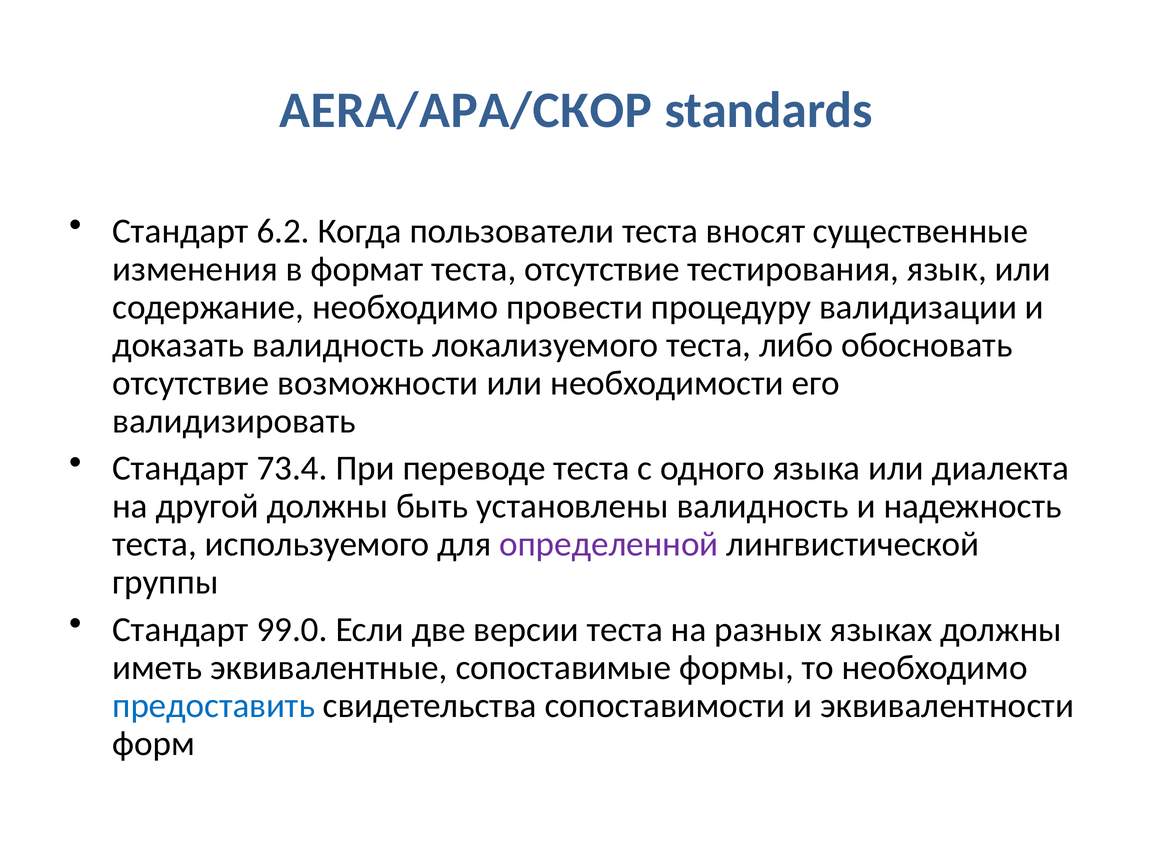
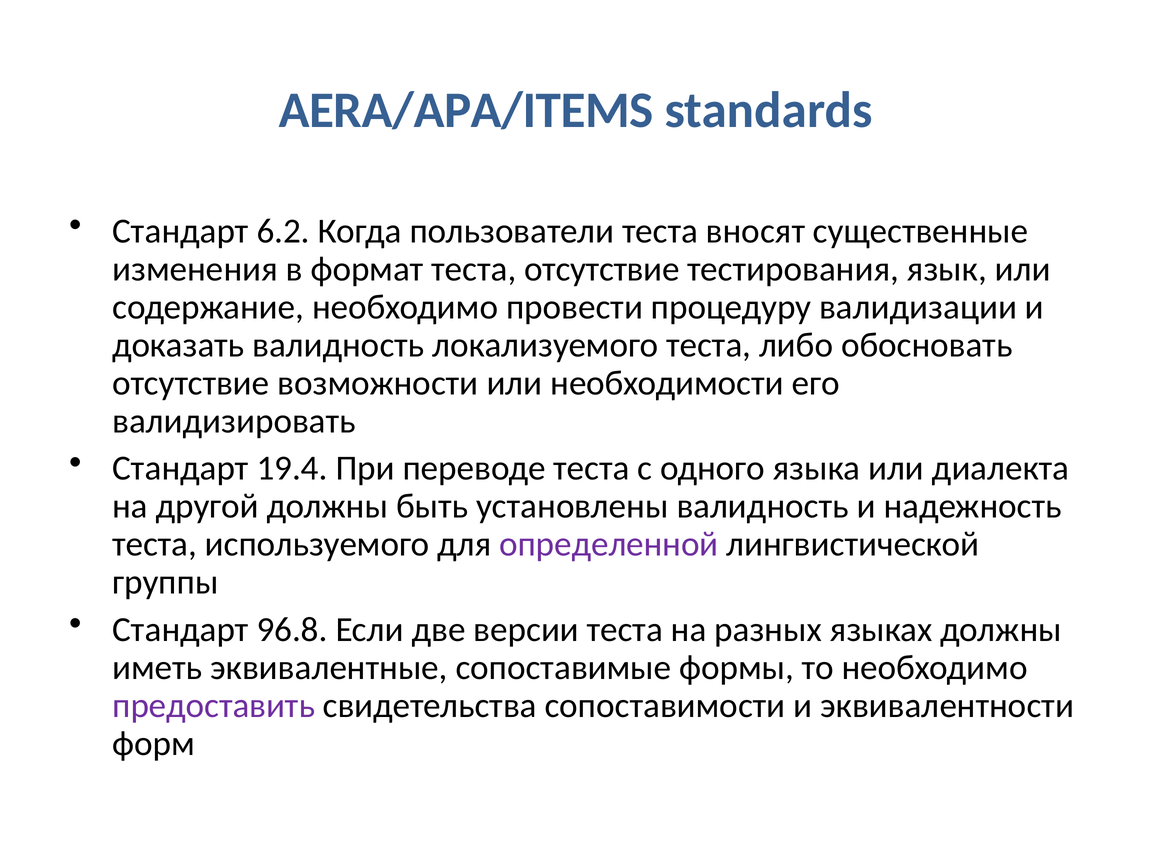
AERA/APA/СКОР: AERA/APA/СКОР -> AERA/APA/ITEMS (466, 110)
73.4: 73.4 -> 19.4 (292, 468)
99.0: 99.0 -> 96.8 (292, 629)
предоставить colour: blue -> purple (214, 705)
